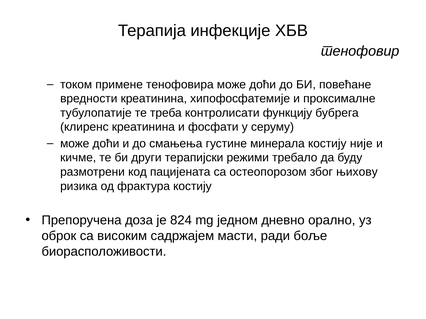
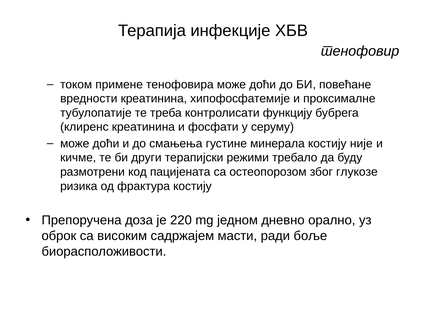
њихову: њихову -> глукозе (357, 172)
824: 824 -> 220 (181, 221)
